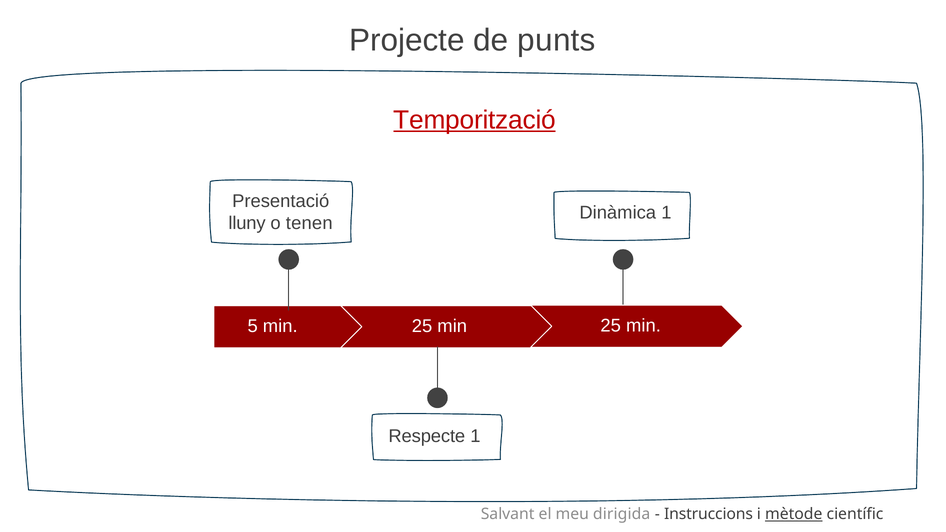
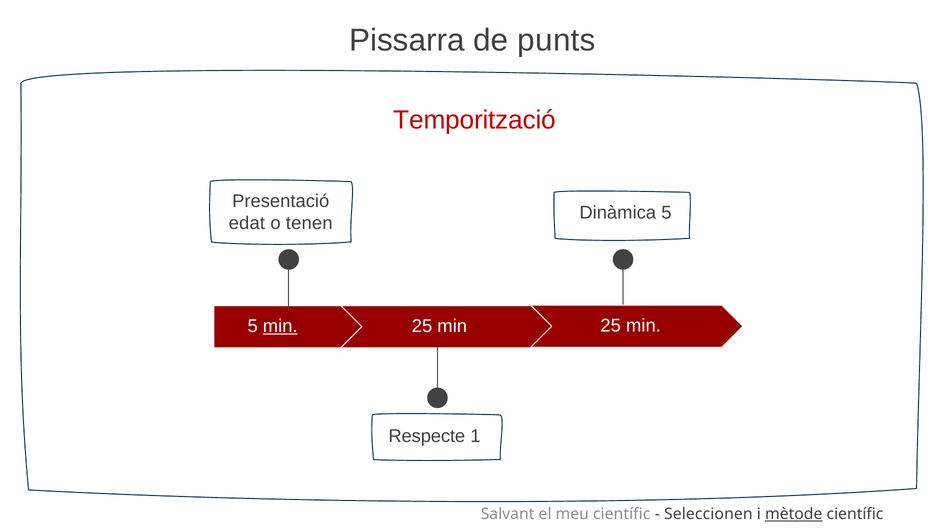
Projecte: Projecte -> Pissarra (407, 41)
Temporització underline: present -> none (475, 120)
Dinàmica 1: 1 -> 5 (666, 213)
lluny: lluny -> edat (247, 223)
min underline: none -> present (280, 326)
meu dirigida: dirigida -> científic (622, 514)
Instruccions: Instruccions -> Seleccionen (708, 514)
